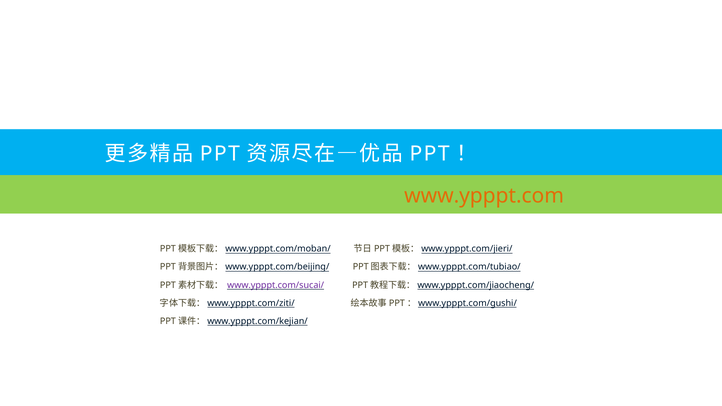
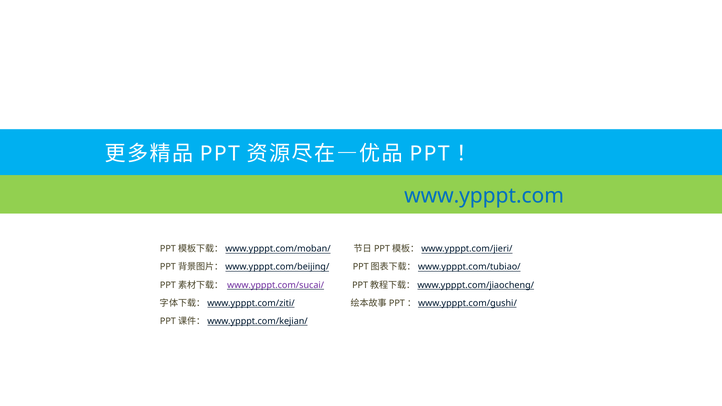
www.ypppt.com colour: orange -> blue (484, 196)
